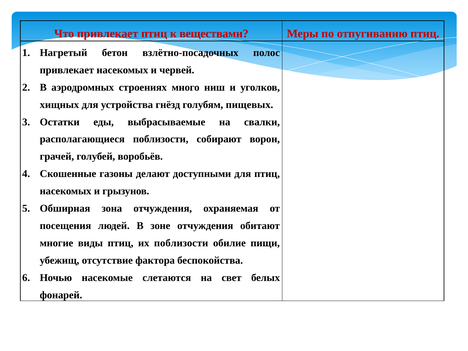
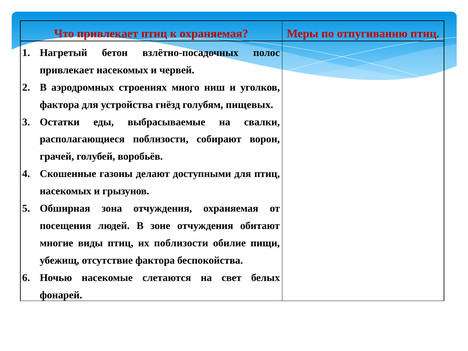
к веществами: веществами -> охраняемая (214, 34)
хищных: хищных -> фактора (59, 105)
